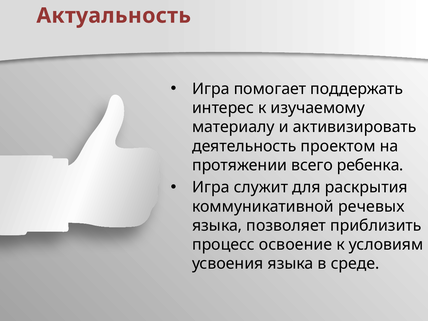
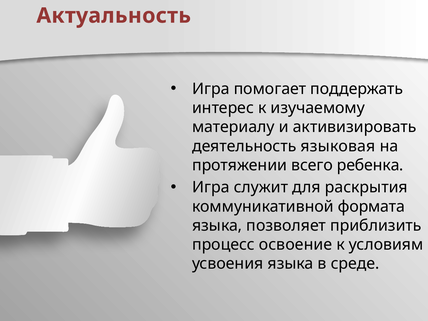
проектом: проектом -> языковая (338, 146)
речевых: речевых -> формата (371, 206)
